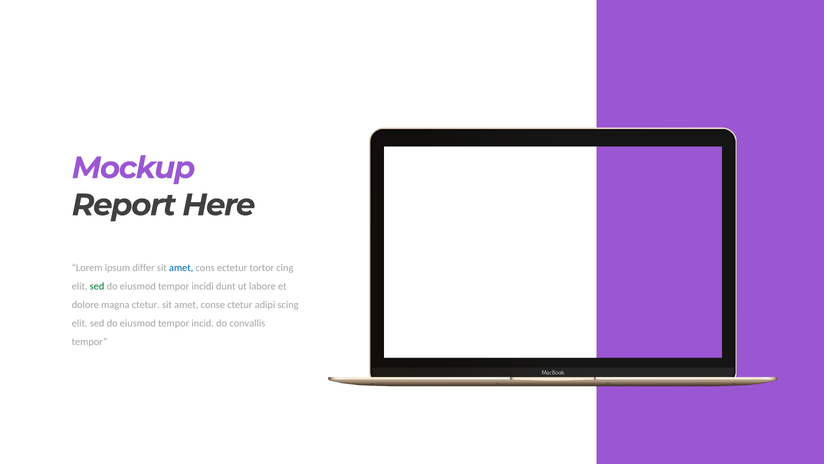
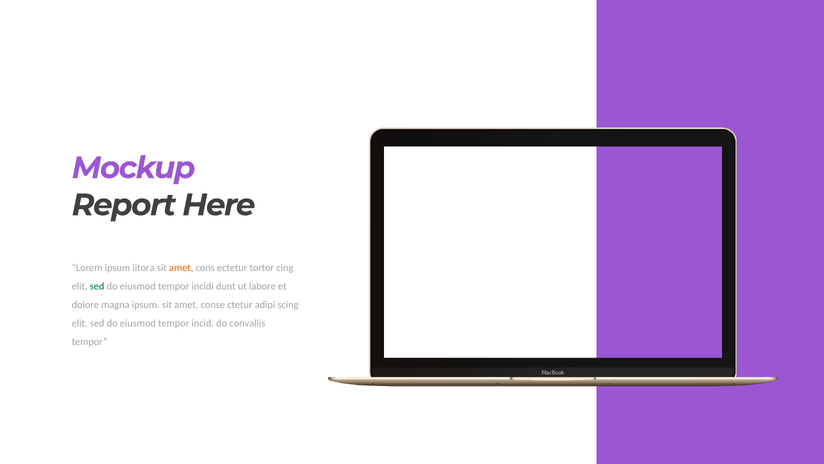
differ: differ -> litora (144, 267)
amet colour: blue -> orange (181, 267)
magna ctetur: ctetur -> ipsum (146, 305)
